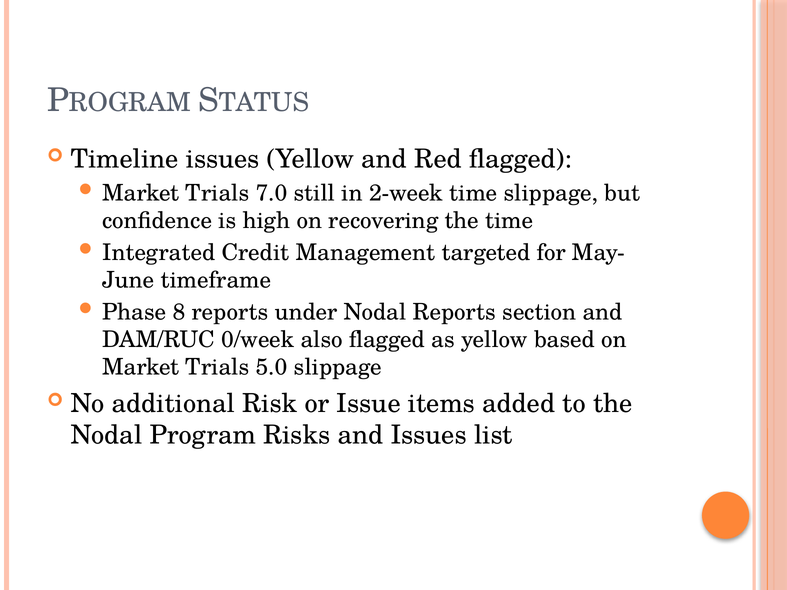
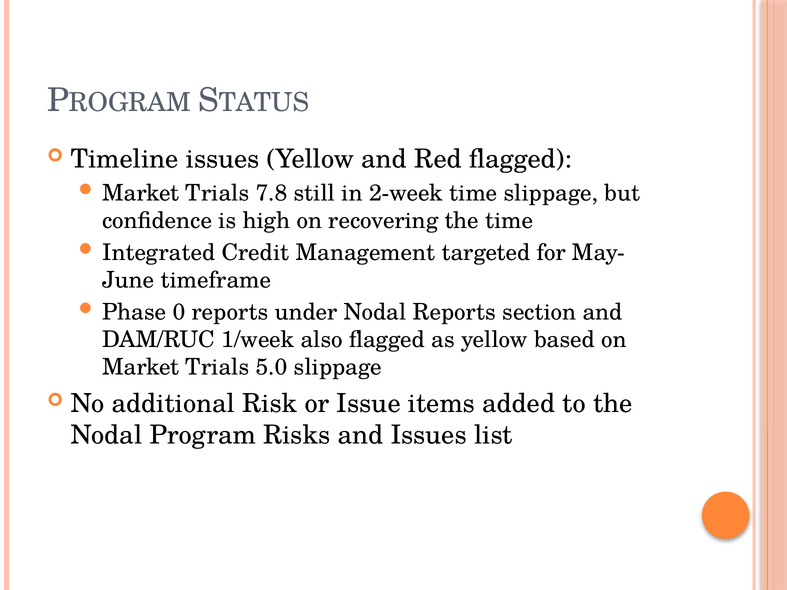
7.0: 7.0 -> 7.8 (272, 193)
8: 8 -> 0 (179, 312)
0/week: 0/week -> 1/week (258, 340)
